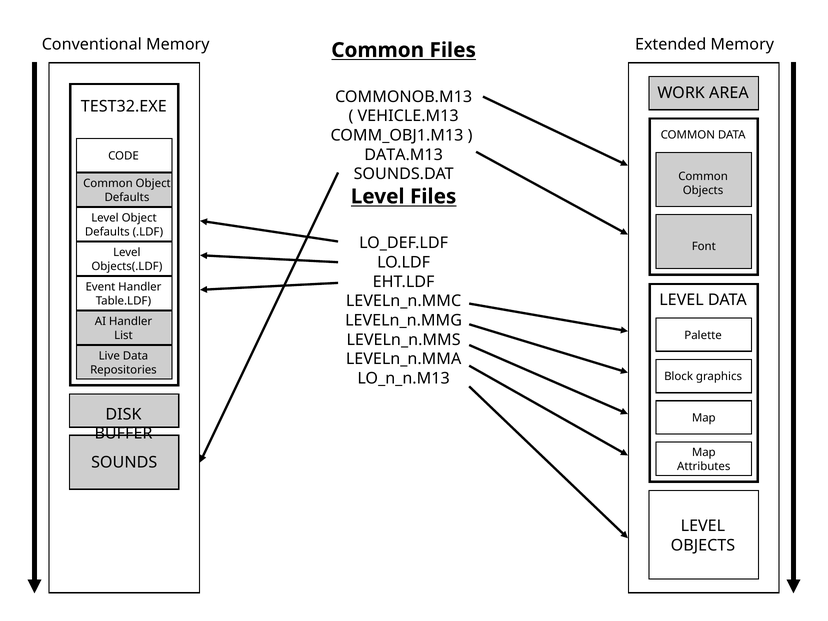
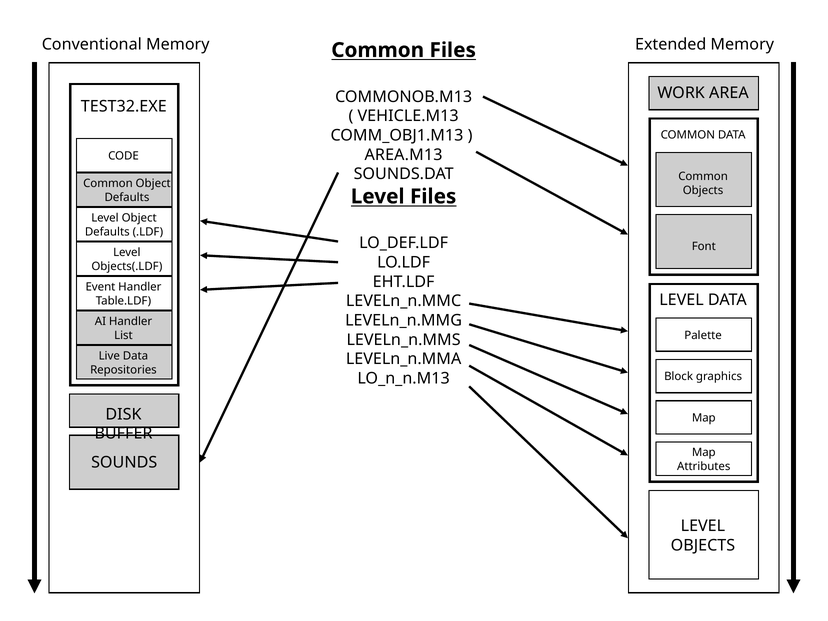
DATA.M13: DATA.M13 -> AREA.M13 (404, 155)
